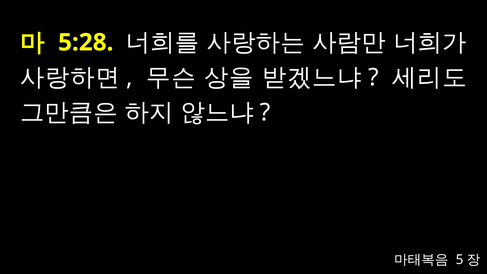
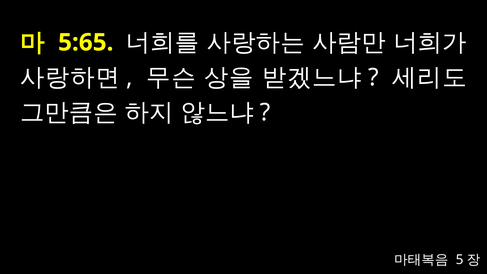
5:28: 5:28 -> 5:65 (86, 42)
